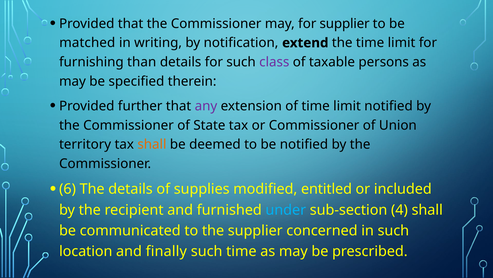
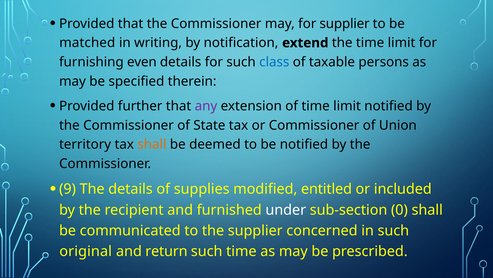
than: than -> even (142, 62)
class colour: purple -> blue (274, 62)
6: 6 -> 9 (68, 189)
under colour: light blue -> white (286, 209)
4: 4 -> 0 (399, 209)
location: location -> original (86, 251)
finally: finally -> return (166, 251)
